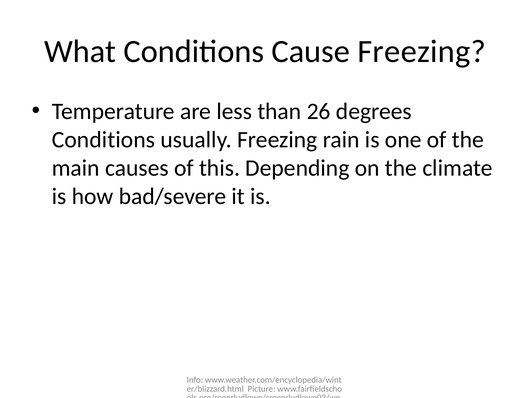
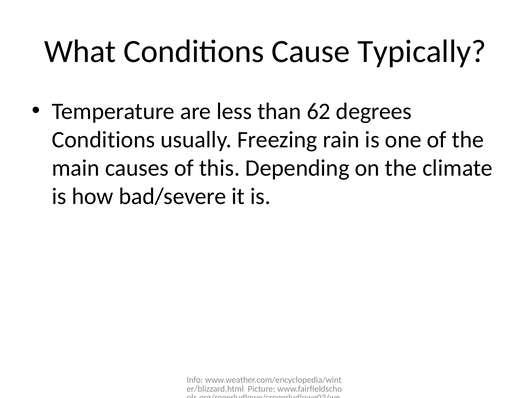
Cause Freezing: Freezing -> Typically (422, 51)
26: 26 -> 62 (319, 111)
